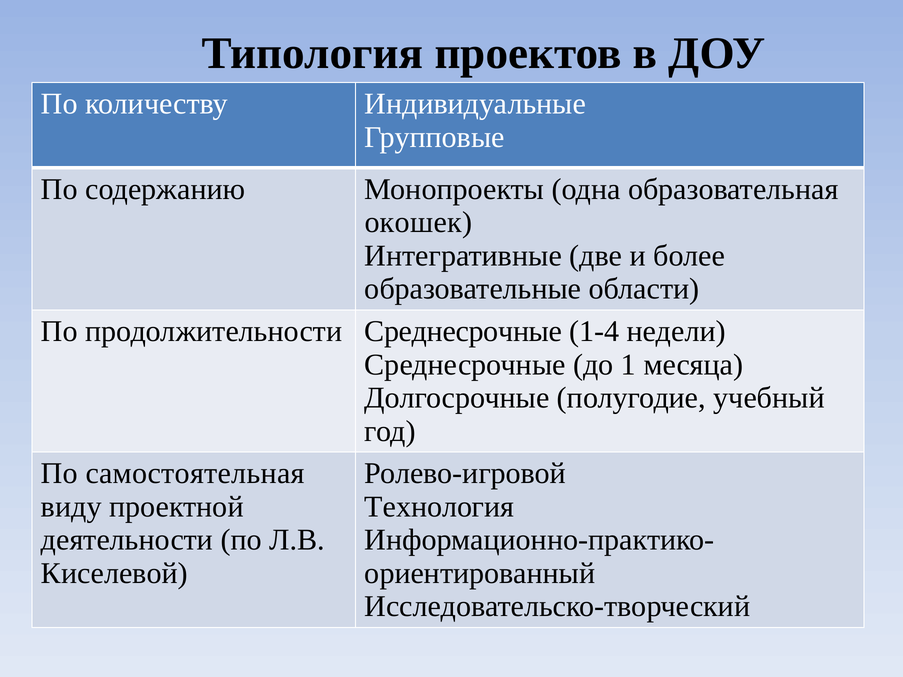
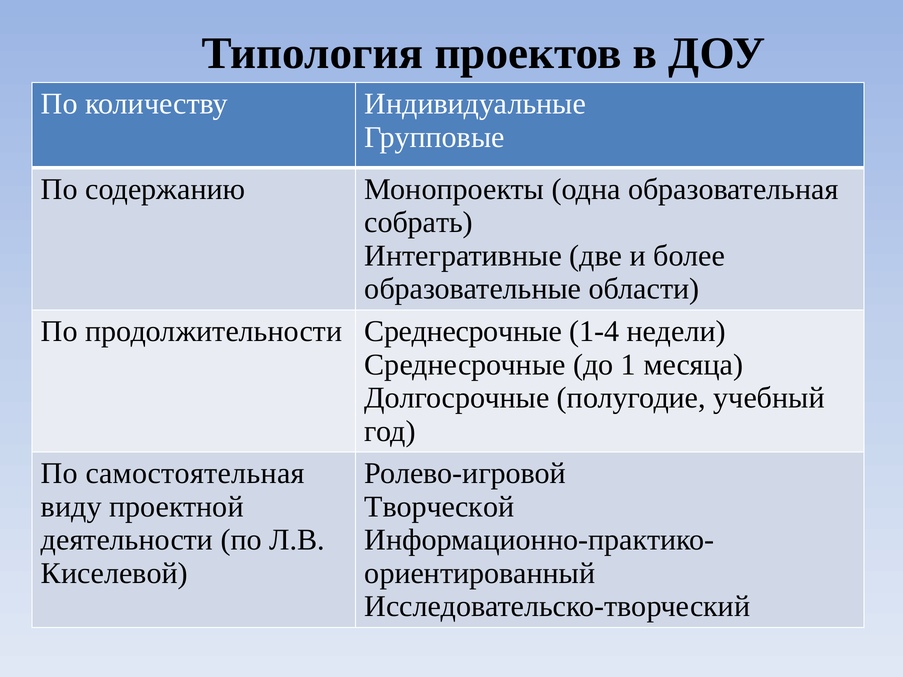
окошек: окошек -> собрать (419, 223)
Технология: Технология -> Творческой (439, 507)
